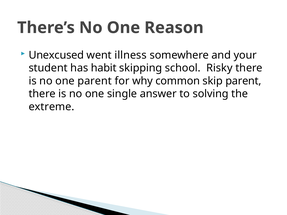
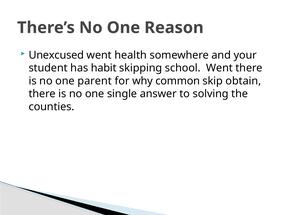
illness: illness -> health (131, 55)
school Risky: Risky -> Went (219, 68)
skip parent: parent -> obtain (243, 81)
extreme: extreme -> counties (52, 107)
